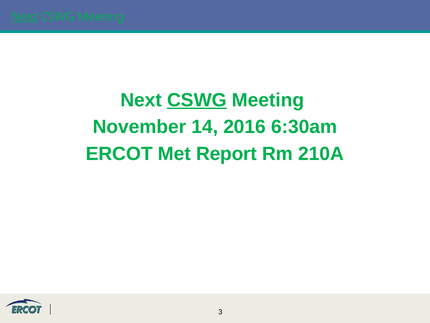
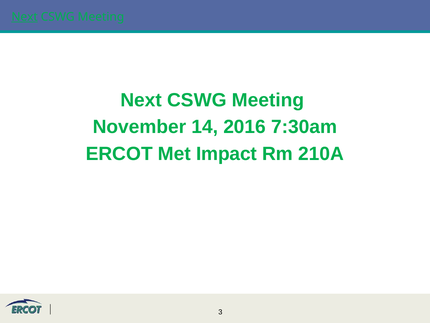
CSWG underline: present -> none (197, 100)
6:30am: 6:30am -> 7:30am (304, 127)
Report: Report -> Impact (227, 154)
